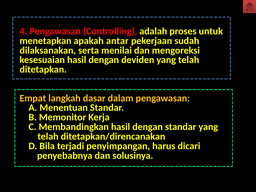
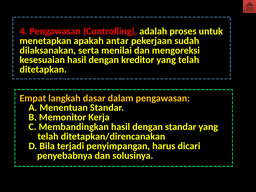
deviden: deviden -> kreditor (138, 60)
